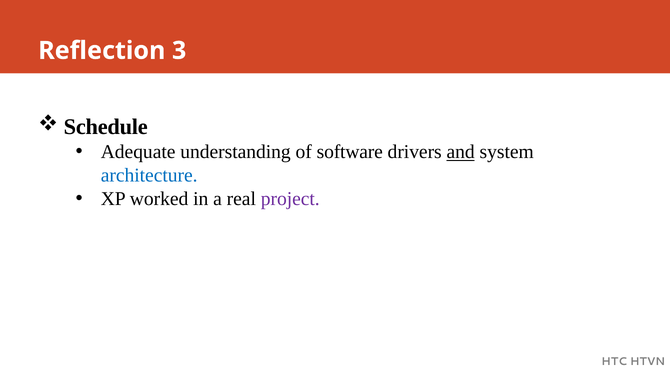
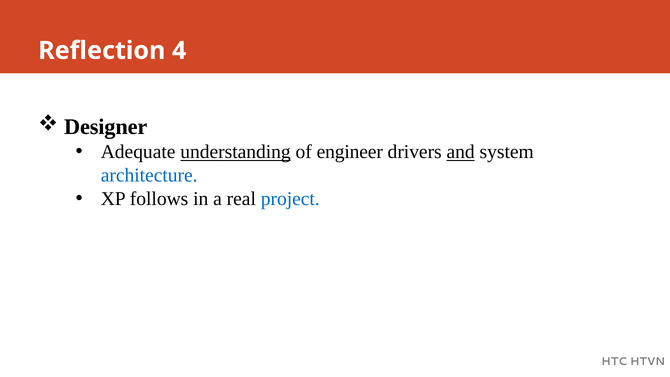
3: 3 -> 4 (179, 51)
Schedule: Schedule -> Designer (106, 127)
understanding underline: none -> present (236, 152)
software: software -> engineer (350, 152)
worked: worked -> follows (159, 199)
project colour: purple -> blue (290, 199)
